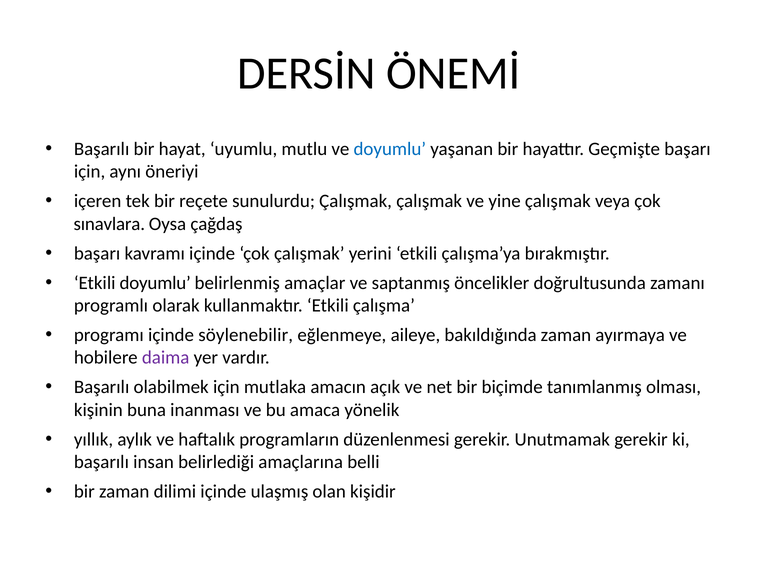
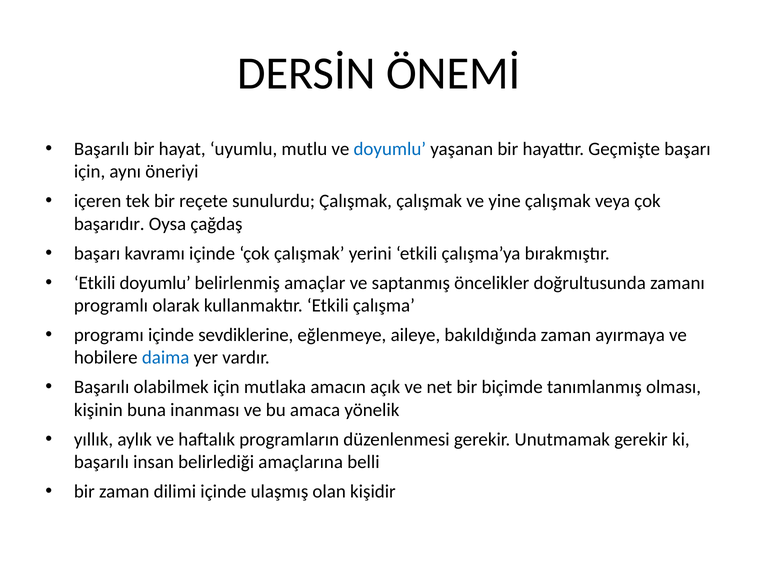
sınavlara: sınavlara -> başarıdır (109, 224)
söylenebilir: söylenebilir -> sevdiklerine (246, 335)
daima colour: purple -> blue (166, 358)
